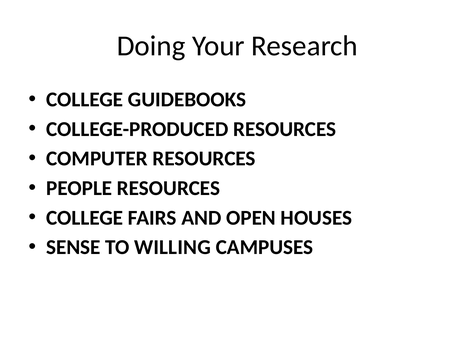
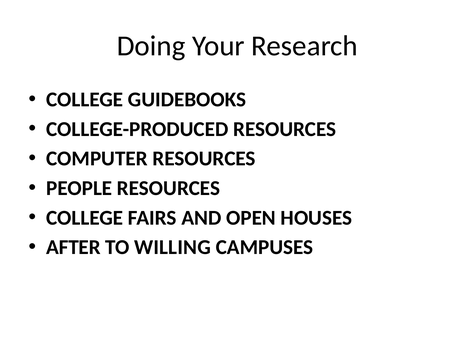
SENSE: SENSE -> AFTER (73, 247)
